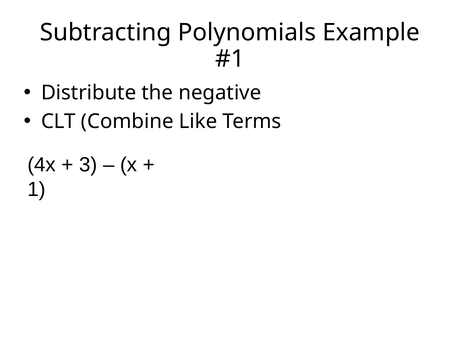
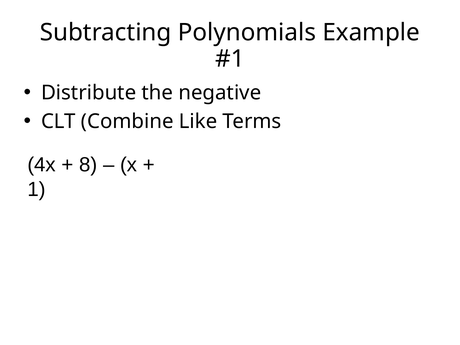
3: 3 -> 8 (88, 165)
